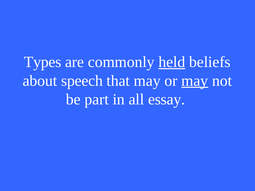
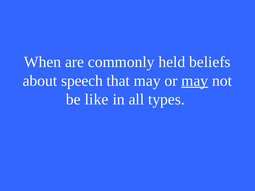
Types: Types -> When (43, 62)
held underline: present -> none (172, 62)
part: part -> like (97, 99)
essay: essay -> types (166, 99)
